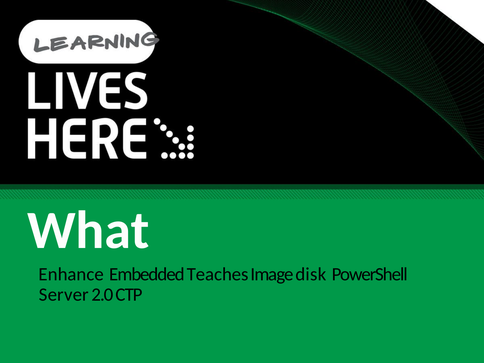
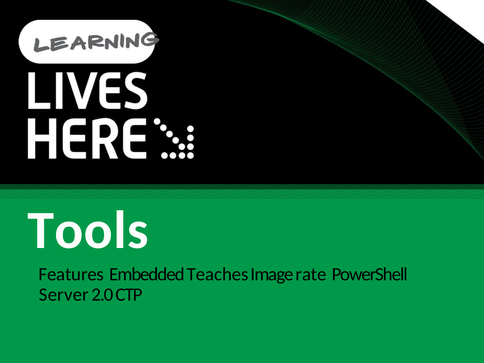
What: What -> Tools (88, 231)
Enhance: Enhance -> Features (71, 274)
disk: disk -> rate (311, 274)
